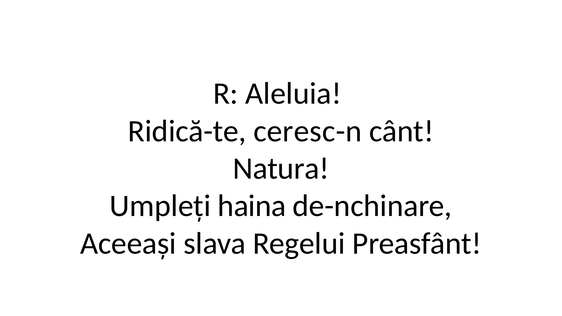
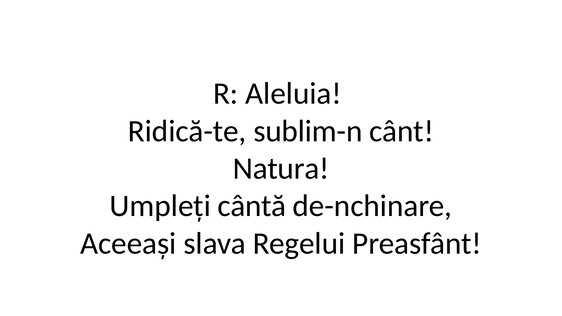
ceresc-n: ceresc-n -> sublim-n (308, 131)
haina: haina -> cântă (252, 206)
